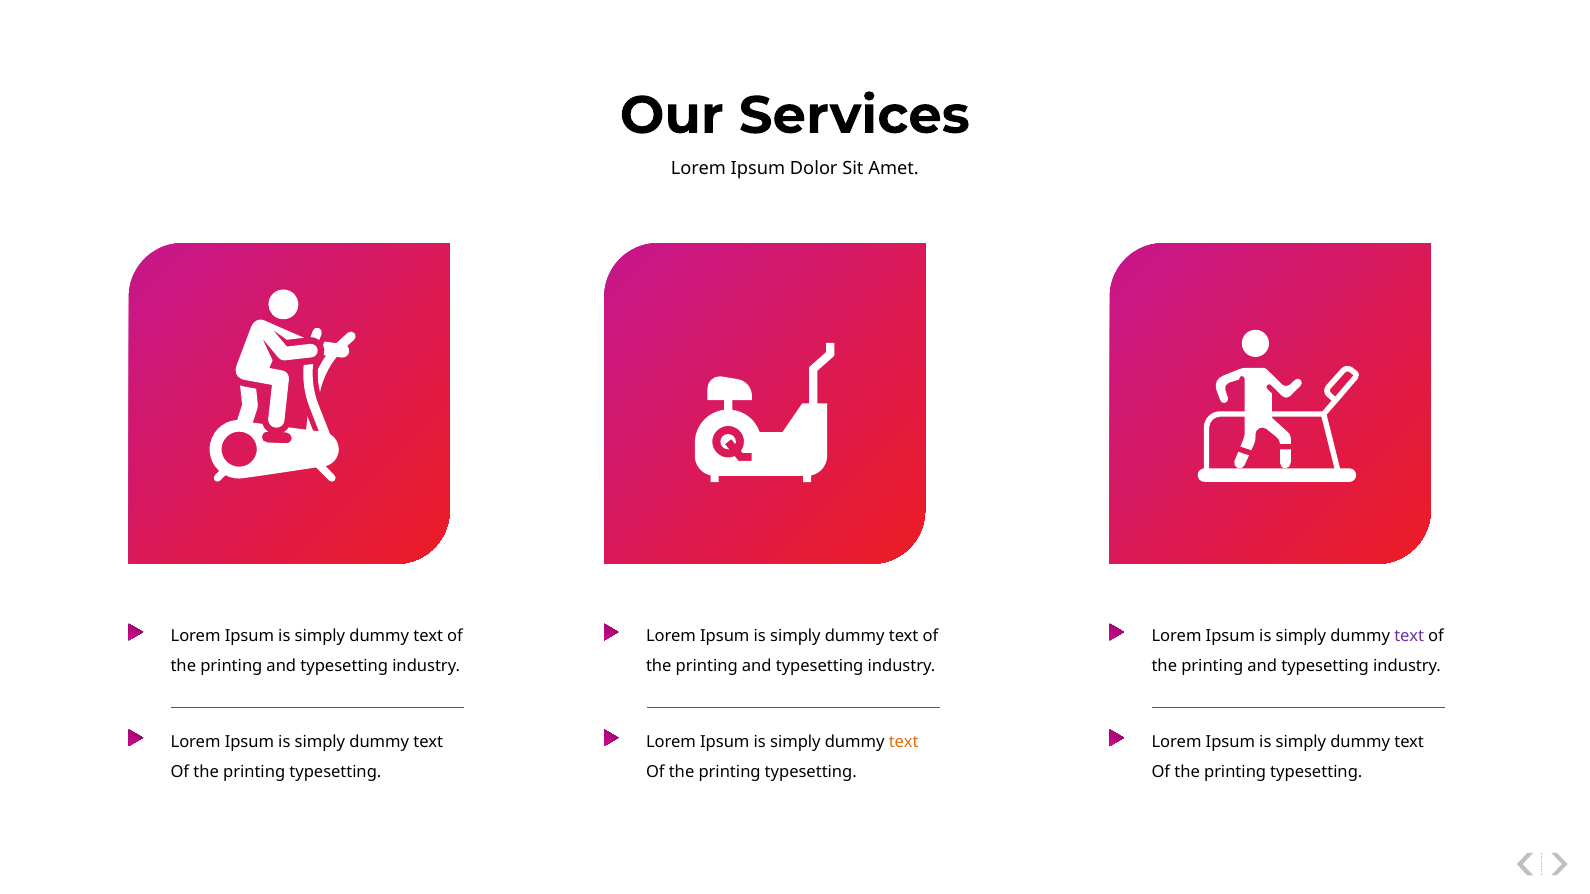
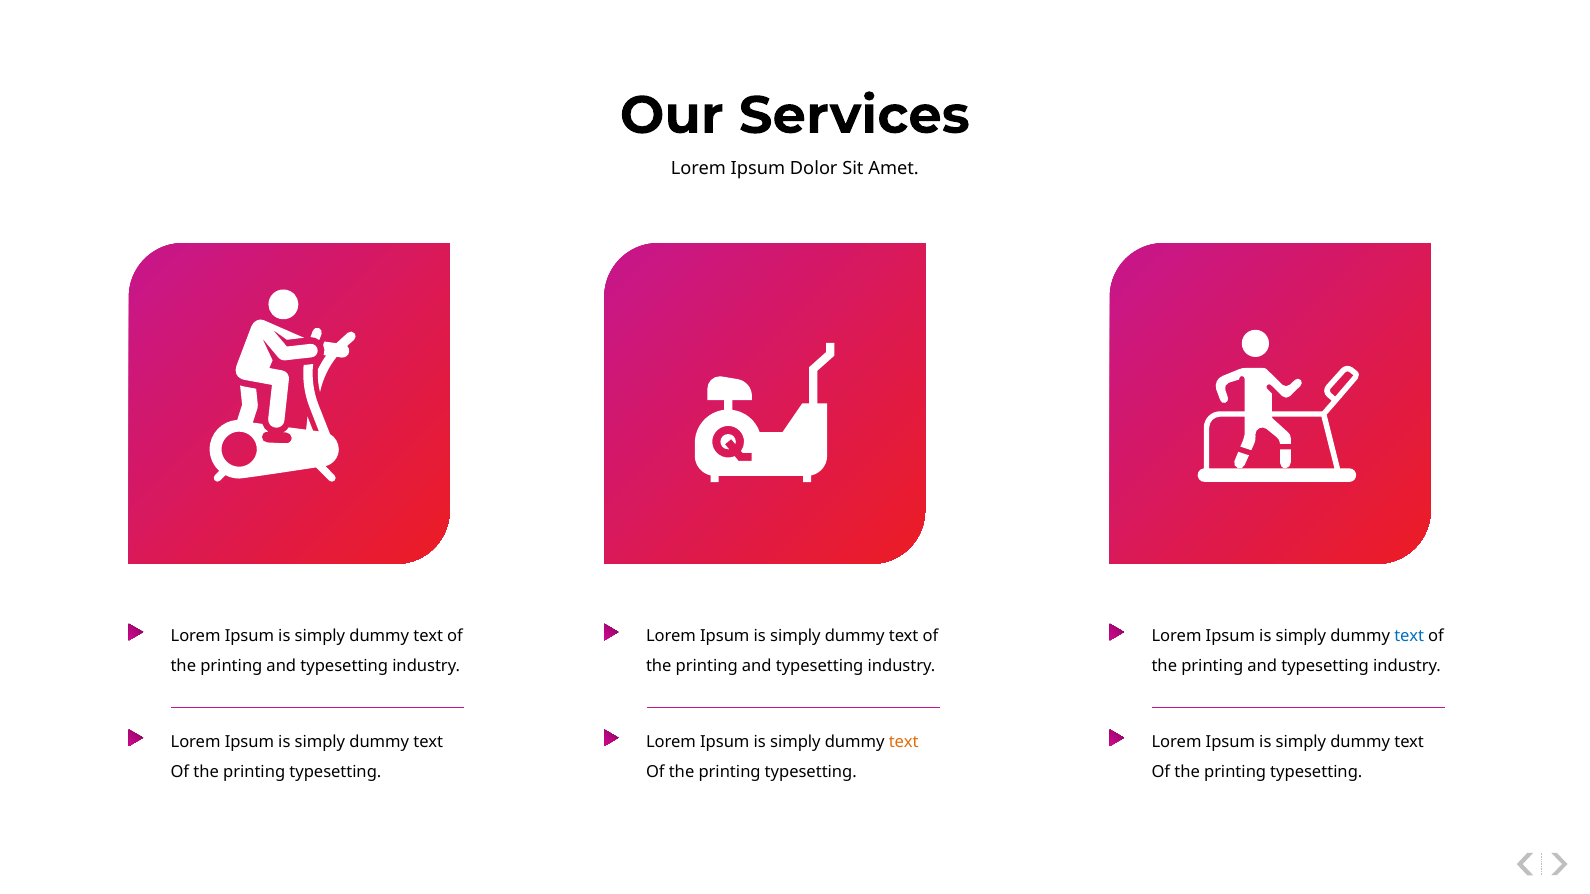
text colour: purple -> blue (1409, 637)
